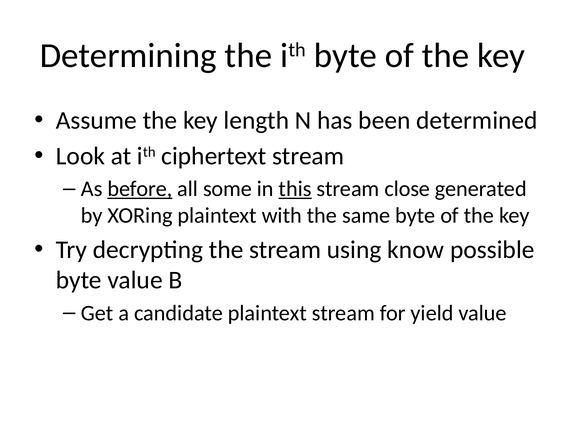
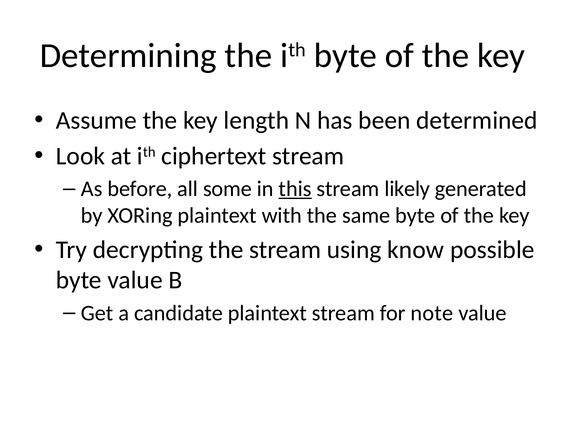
before underline: present -> none (140, 189)
close: close -> likely (407, 189)
yield: yield -> note (432, 313)
